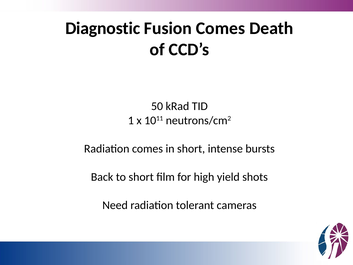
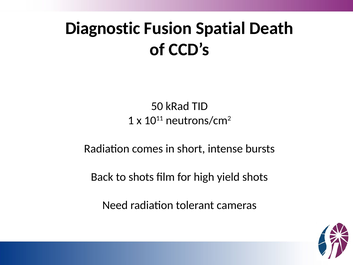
Fusion Comes: Comes -> Spatial (221, 28)
to short: short -> shots (141, 177)
